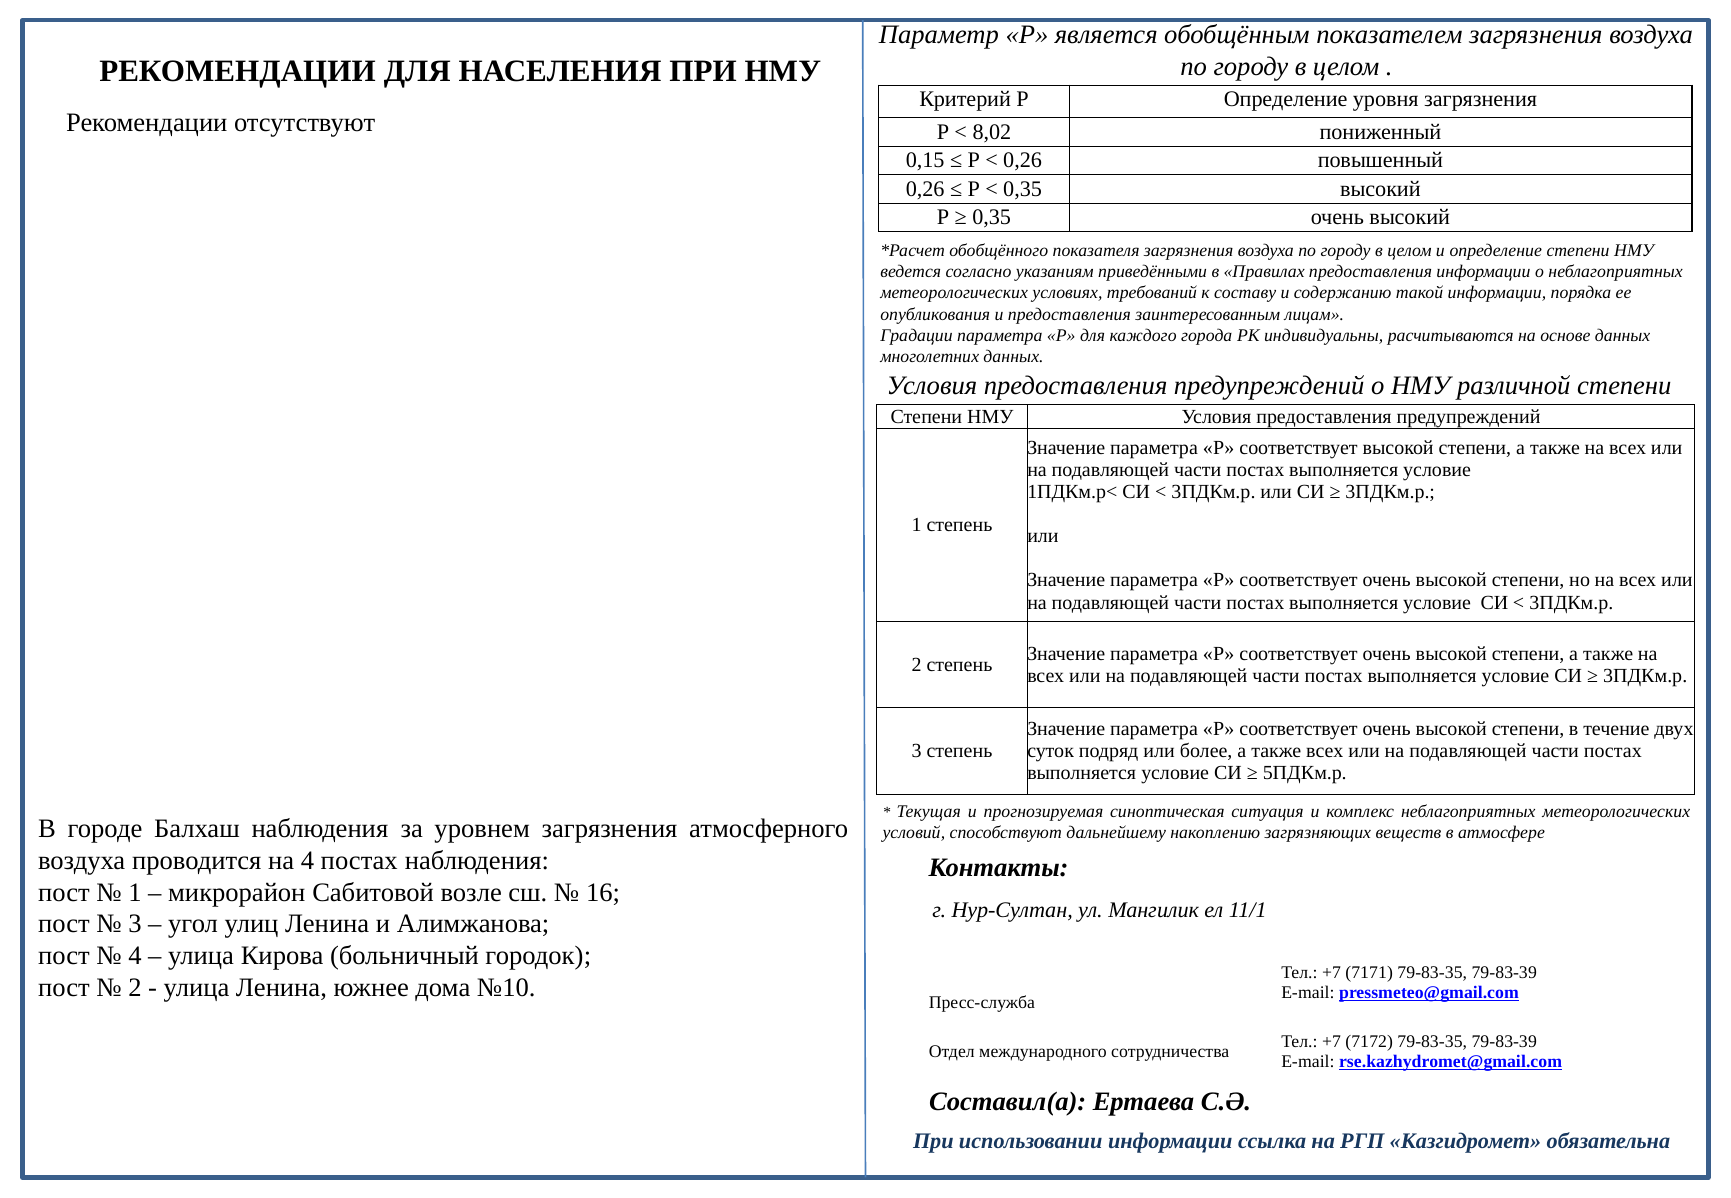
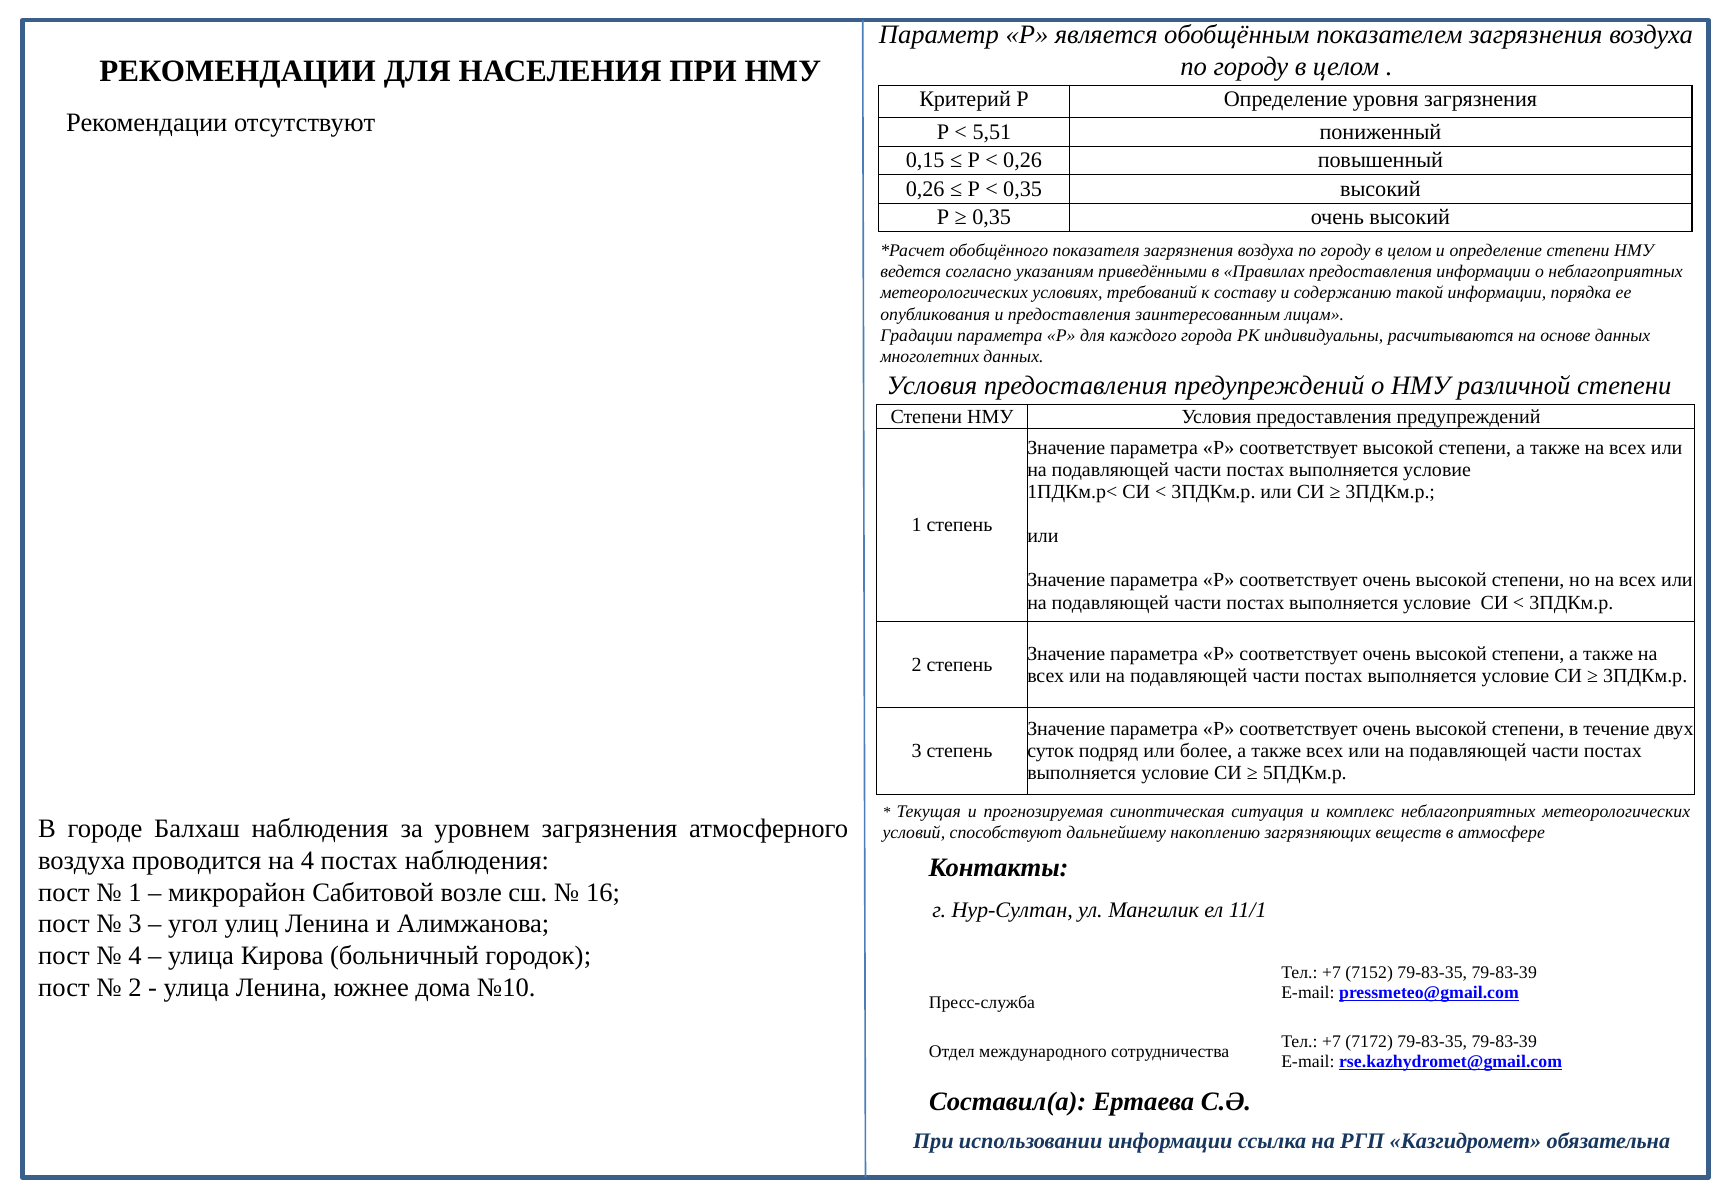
8,02: 8,02 -> 5,51 (992, 132)
7171: 7171 -> 7152 (1369, 973)
